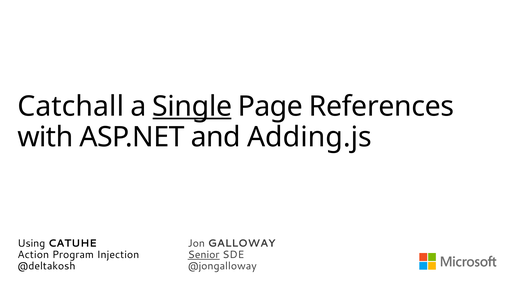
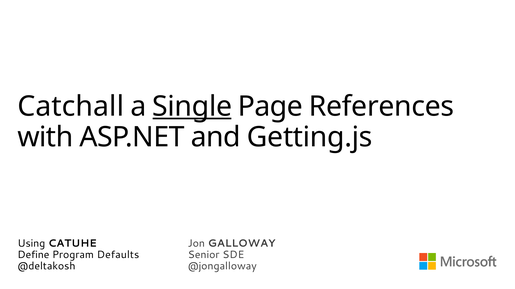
Adding.js: Adding.js -> Getting.js (310, 137)
Action: Action -> Define (33, 255)
Injection: Injection -> Defaults (118, 255)
Senior underline: present -> none (204, 255)
